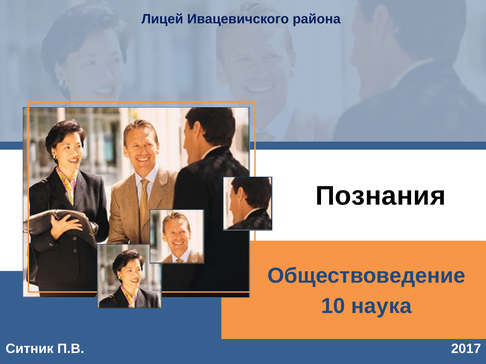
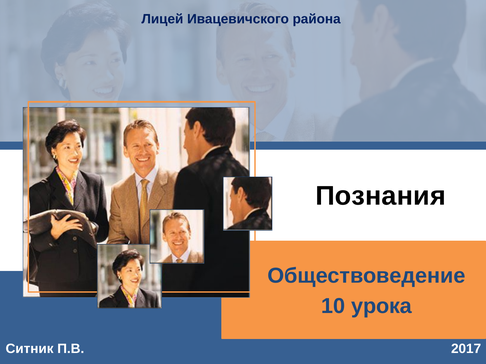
наука: наука -> урока (382, 306)
